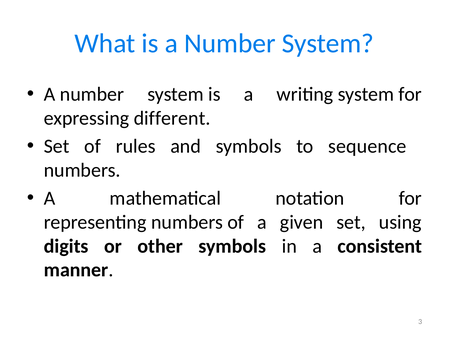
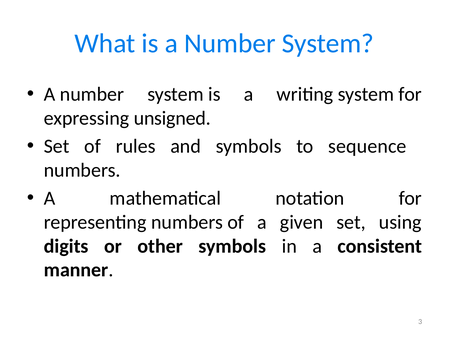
different: different -> unsigned (172, 118)
